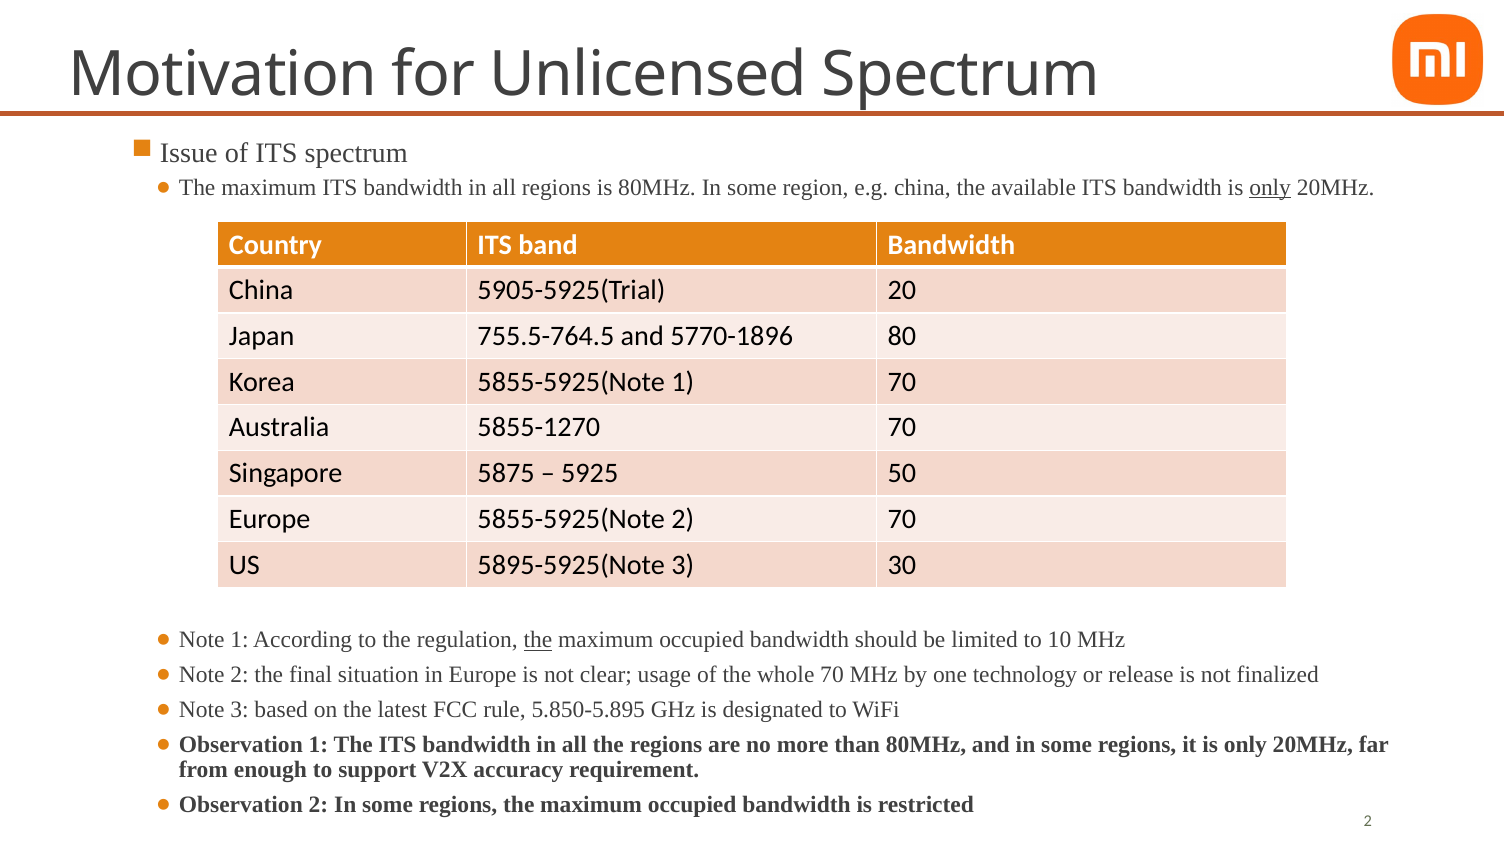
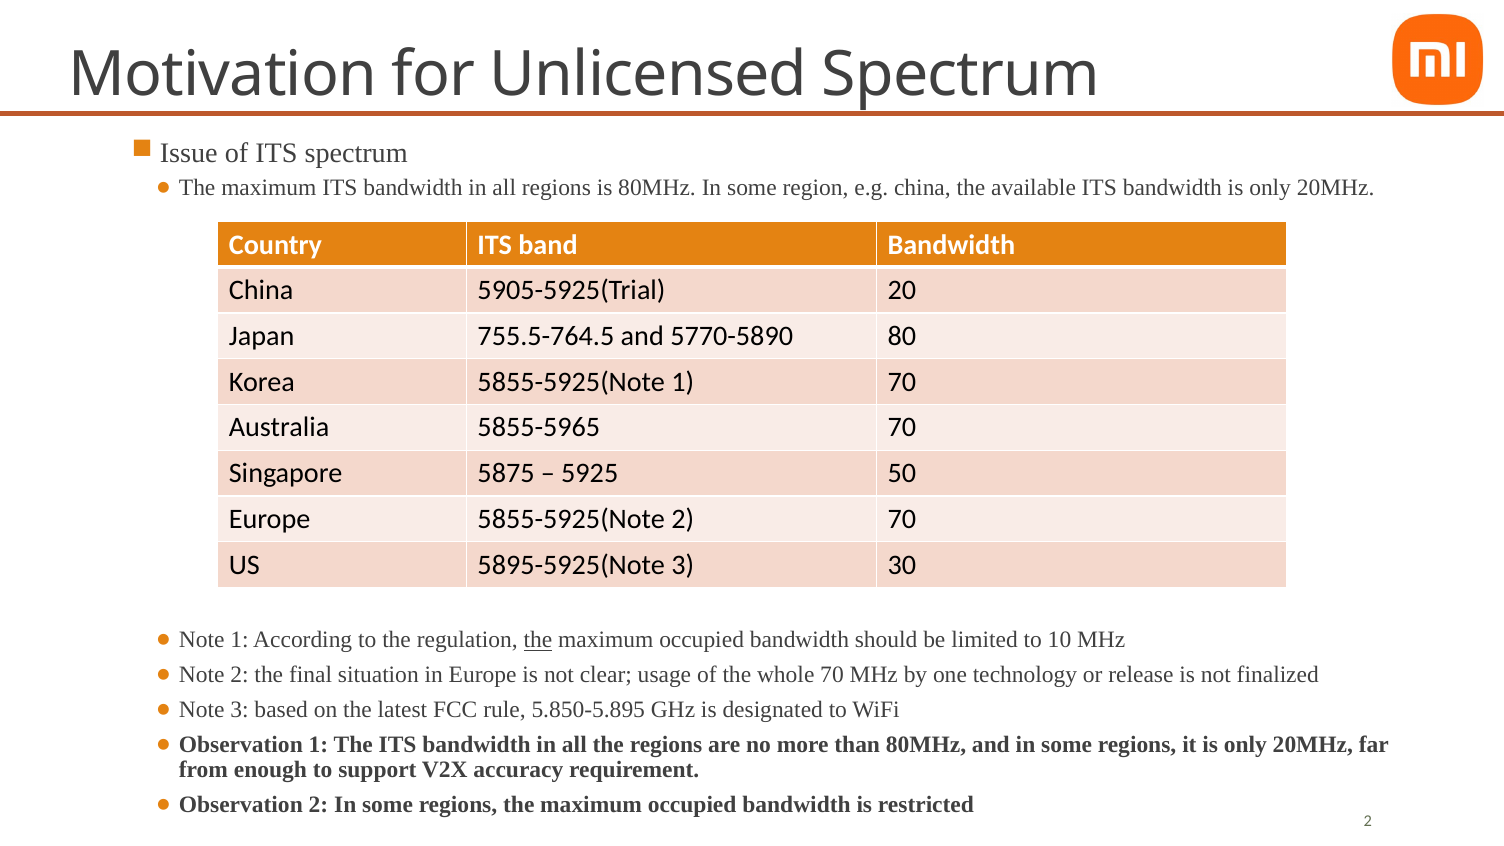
only underline: present -> none (1270, 187)
5770-1896: 5770-1896 -> 5770-5890 (732, 336)
5855-1270: 5855-1270 -> 5855-5965 (539, 428)
